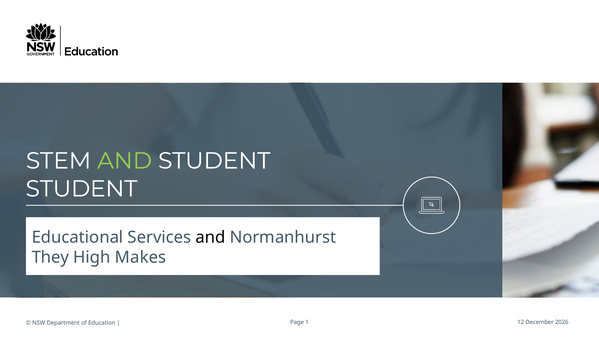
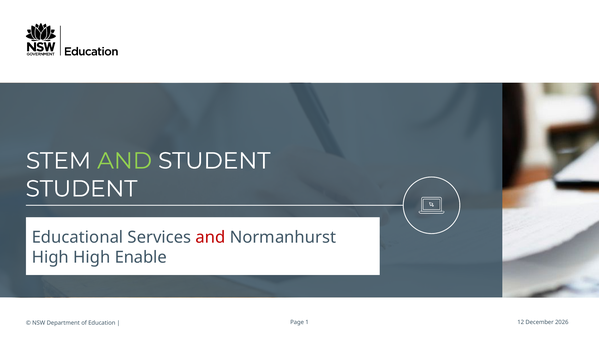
and colour: black -> red (210, 237)
They: They -> High (50, 257)
Makes: Makes -> Enable (141, 257)
